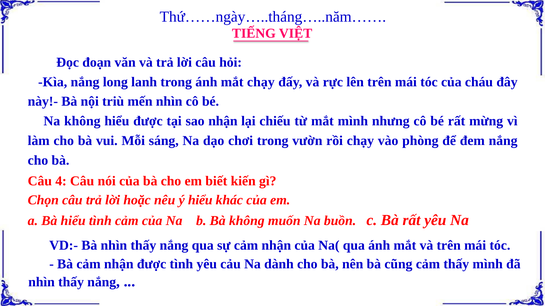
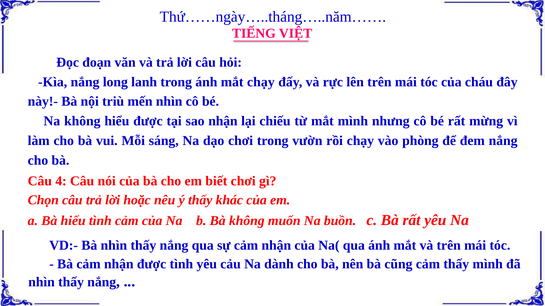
biết kiến: kiến -> chơi (243, 181)
ý hiểu: hiểu -> thấy (200, 200)
